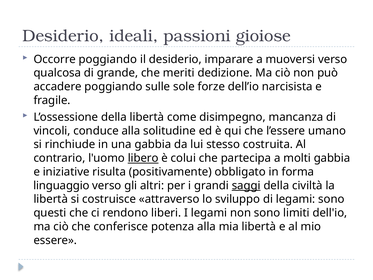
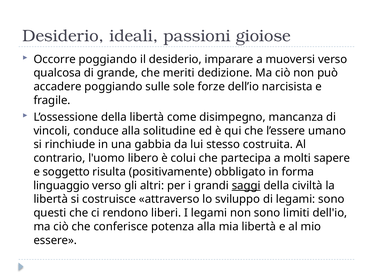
libero underline: present -> none (143, 158)
molti gabbia: gabbia -> sapere (332, 158)
iniziative: iniziative -> soggetto (66, 172)
